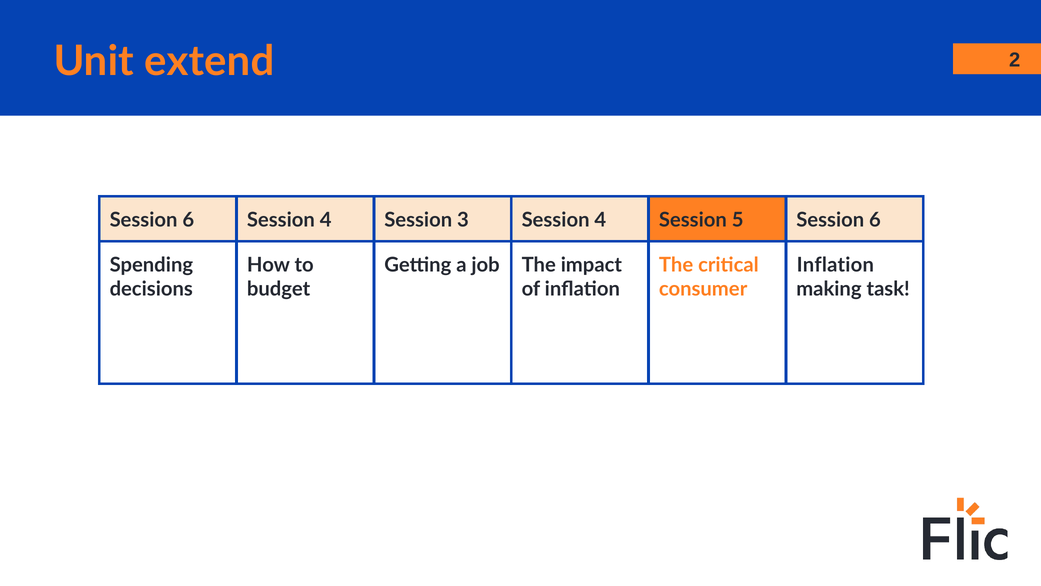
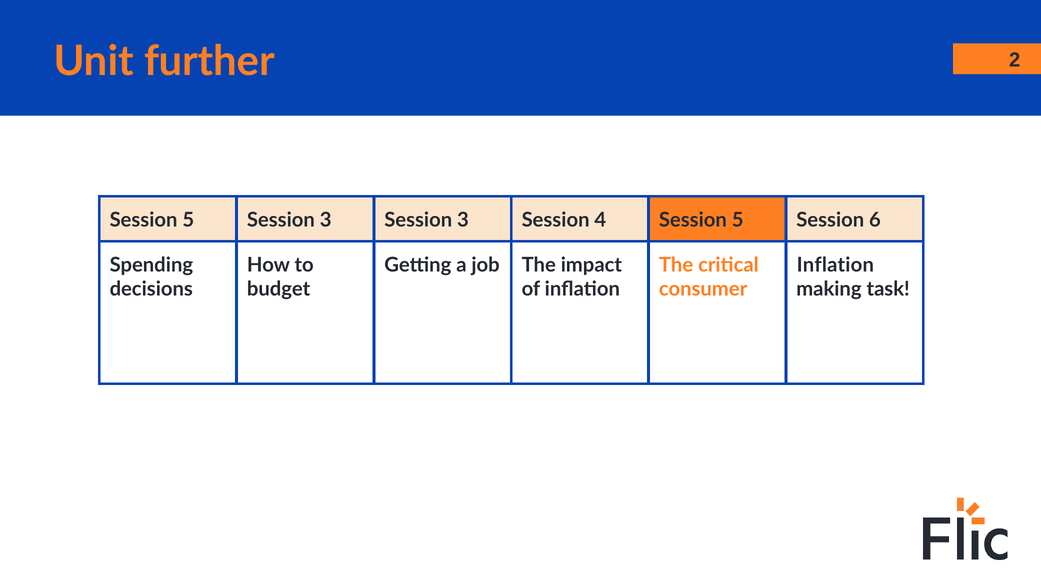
extend: extend -> further (209, 61)
6: 6 -> 5 (188, 220)
4: 4 -> 3 (326, 220)
